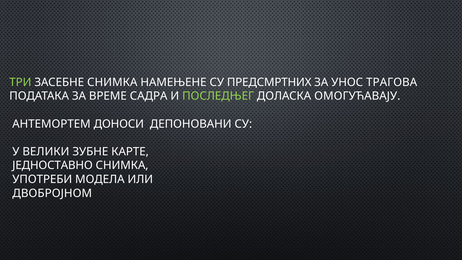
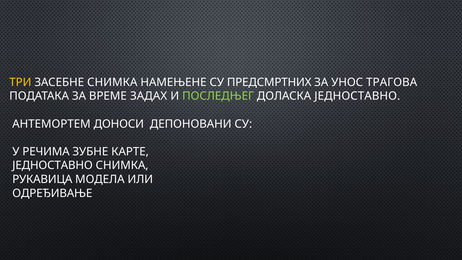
ТРИ colour: light green -> yellow (20, 82)
САДРА: САДРА -> ЗАДАХ (149, 96)
ДОЛАСКА ОМОГУЋАВАЈУ: ОМОГУЋАВАЈУ -> ЈЕДНОСТАВНО (357, 96)
ВЕЛИКИ: ВЕЛИКИ -> РЕЧИМА (46, 152)
УПОТРЕБИ: УПОТРЕБИ -> РУКАВИЦА (42, 179)
ДВОБРОЈНОМ: ДВОБРОЈНОМ -> ОДРЕЂИВАЊЕ (52, 193)
